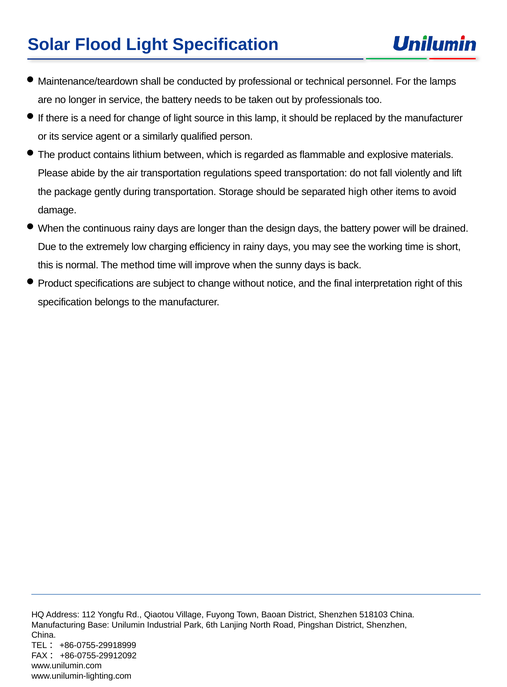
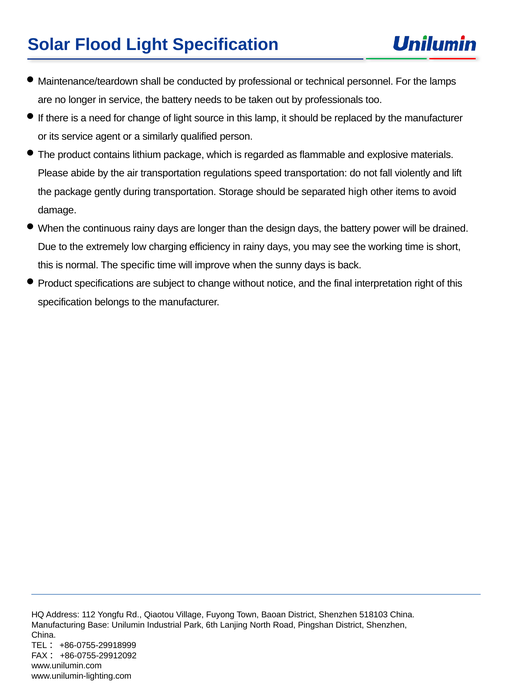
lithium between: between -> package (184, 155)
method: method -> specific (138, 265)
